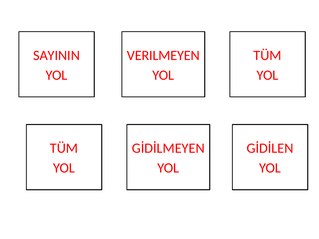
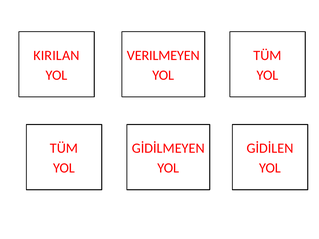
SAYININ: SAYININ -> KIRILAN (56, 55)
